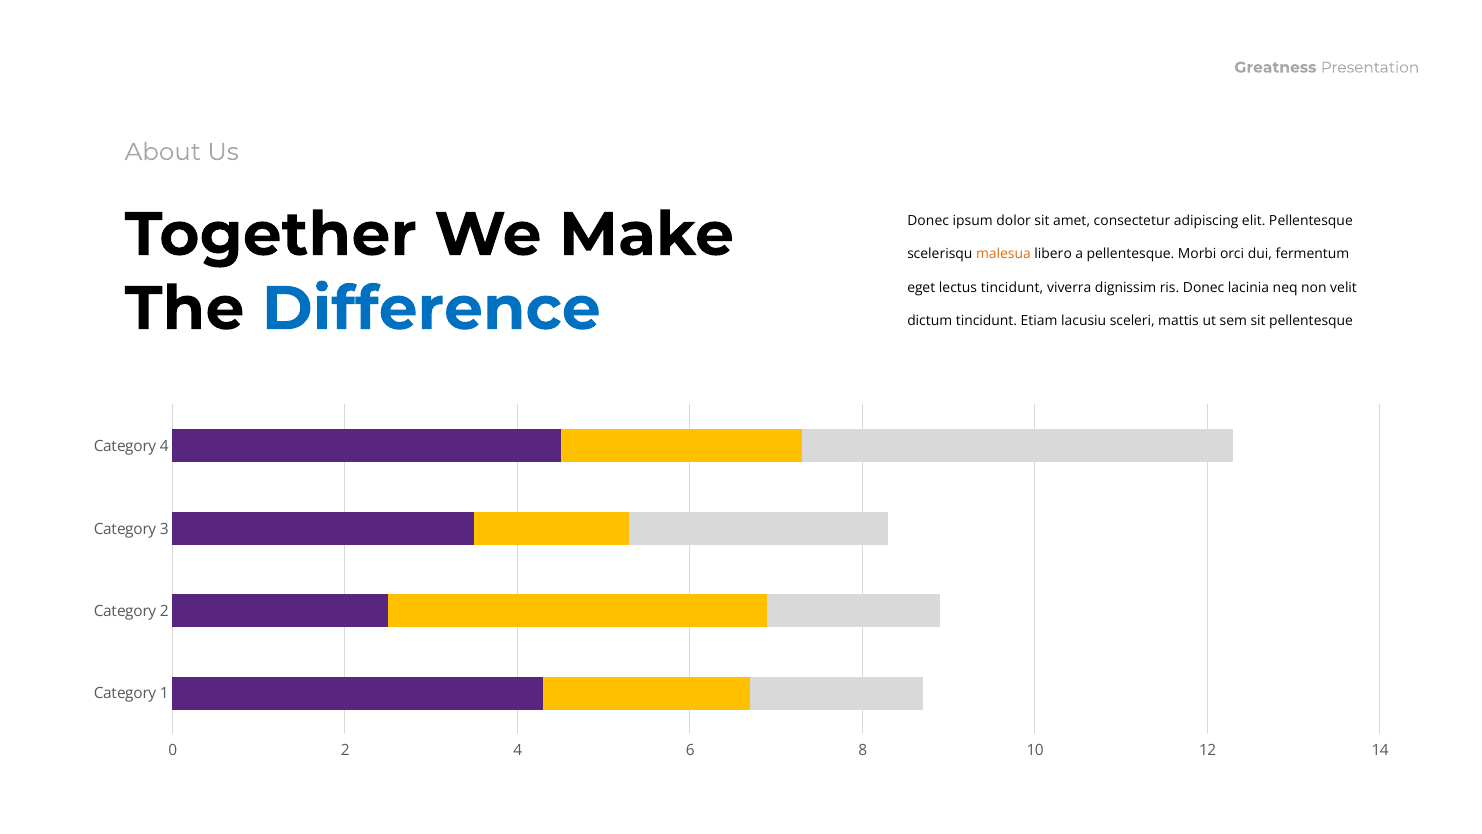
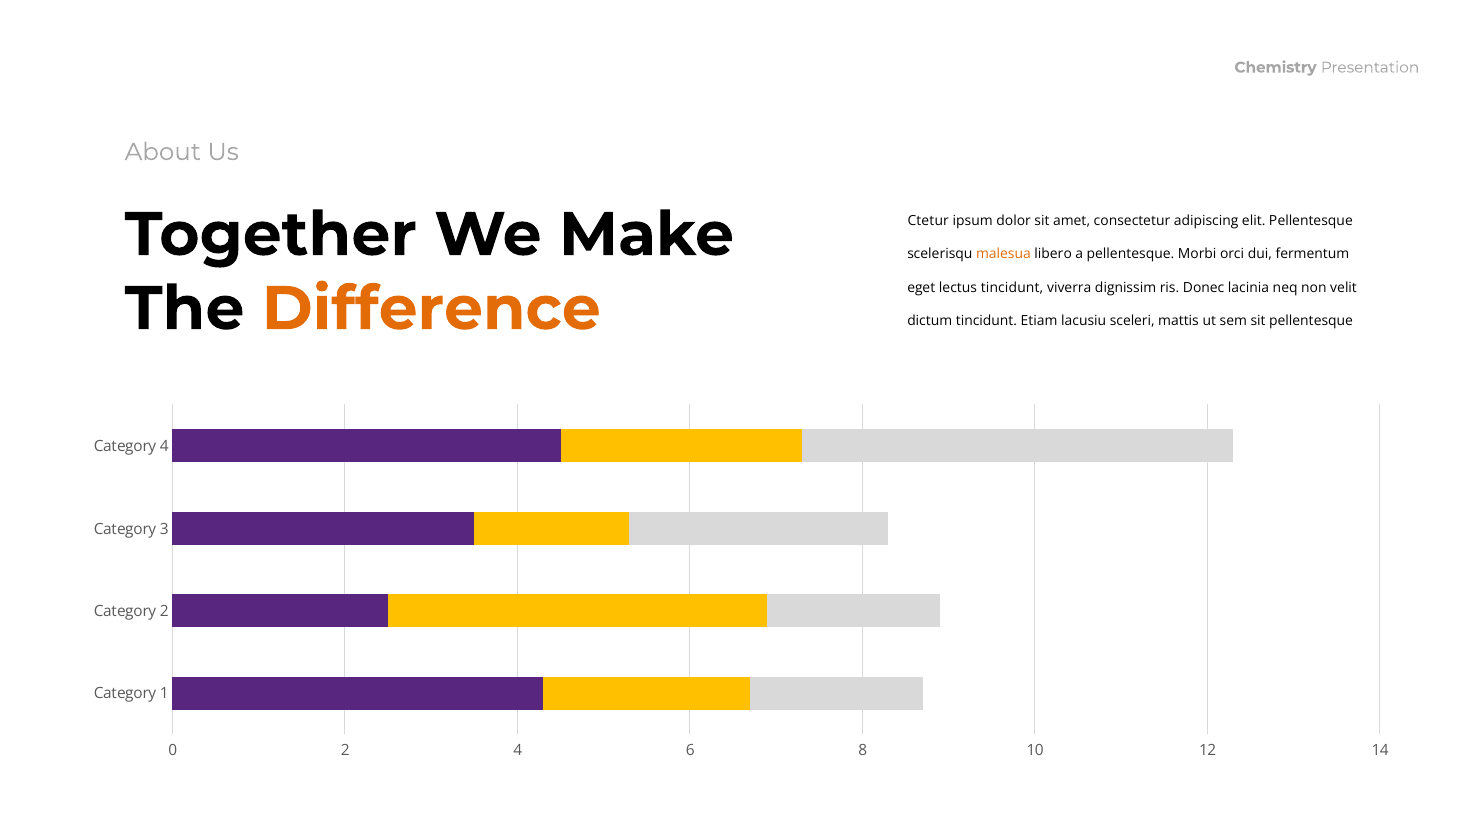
Greatness: Greatness -> Chemistry (1275, 67)
Donec: Donec -> Ctetur (928, 221)
Difference colour: blue -> orange (431, 309)
